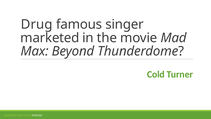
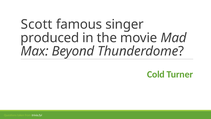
Drug: Drug -> Scott (37, 24)
marketed: marketed -> produced (50, 38)
